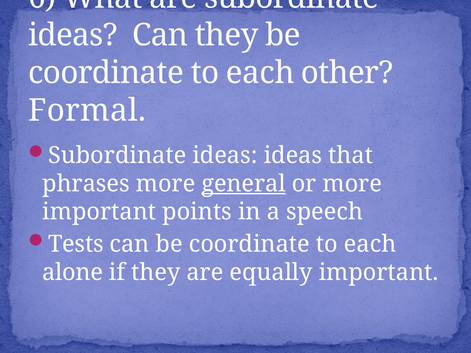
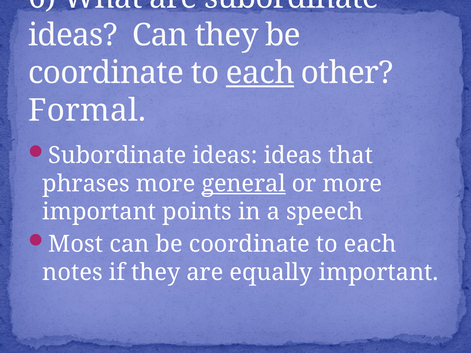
each underline: none -> present (260, 73)
Tests: Tests -> Most (76, 244)
alone: alone -> notes (73, 272)
